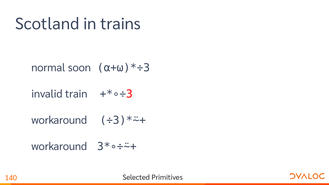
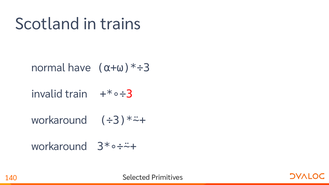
soon: soon -> have (79, 68)
